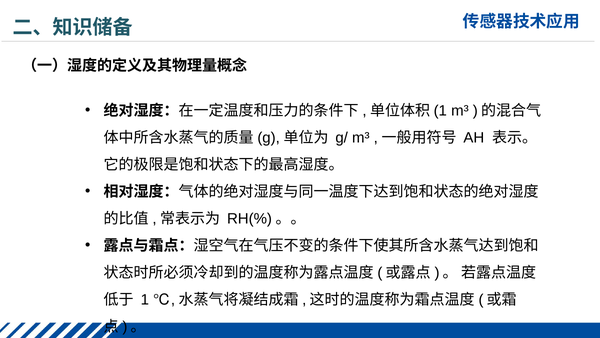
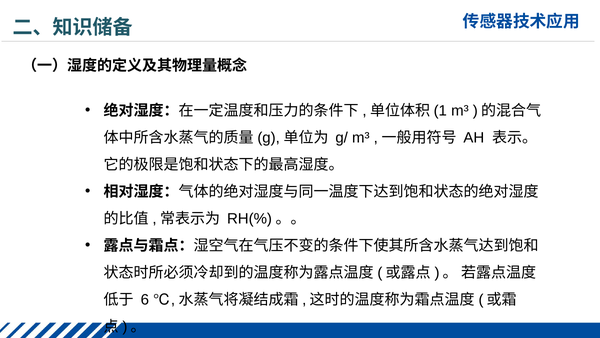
1: 1 -> 6 (145, 299)
